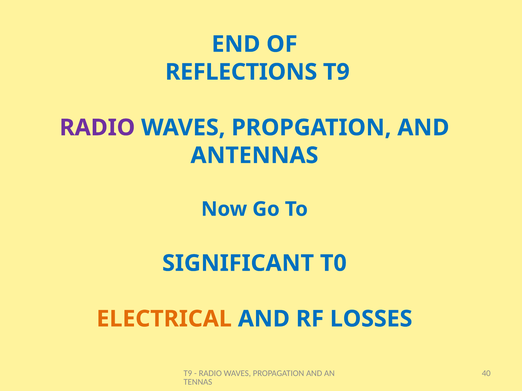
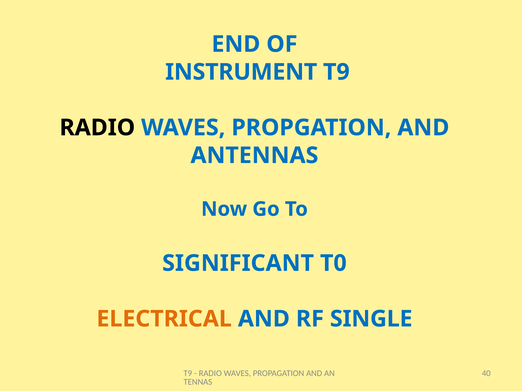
REFLECTIONS: REFLECTIONS -> INSTRUMENT (241, 72)
RADIO colour: purple -> black (97, 128)
LOSSES: LOSSES -> SINGLE (371, 319)
